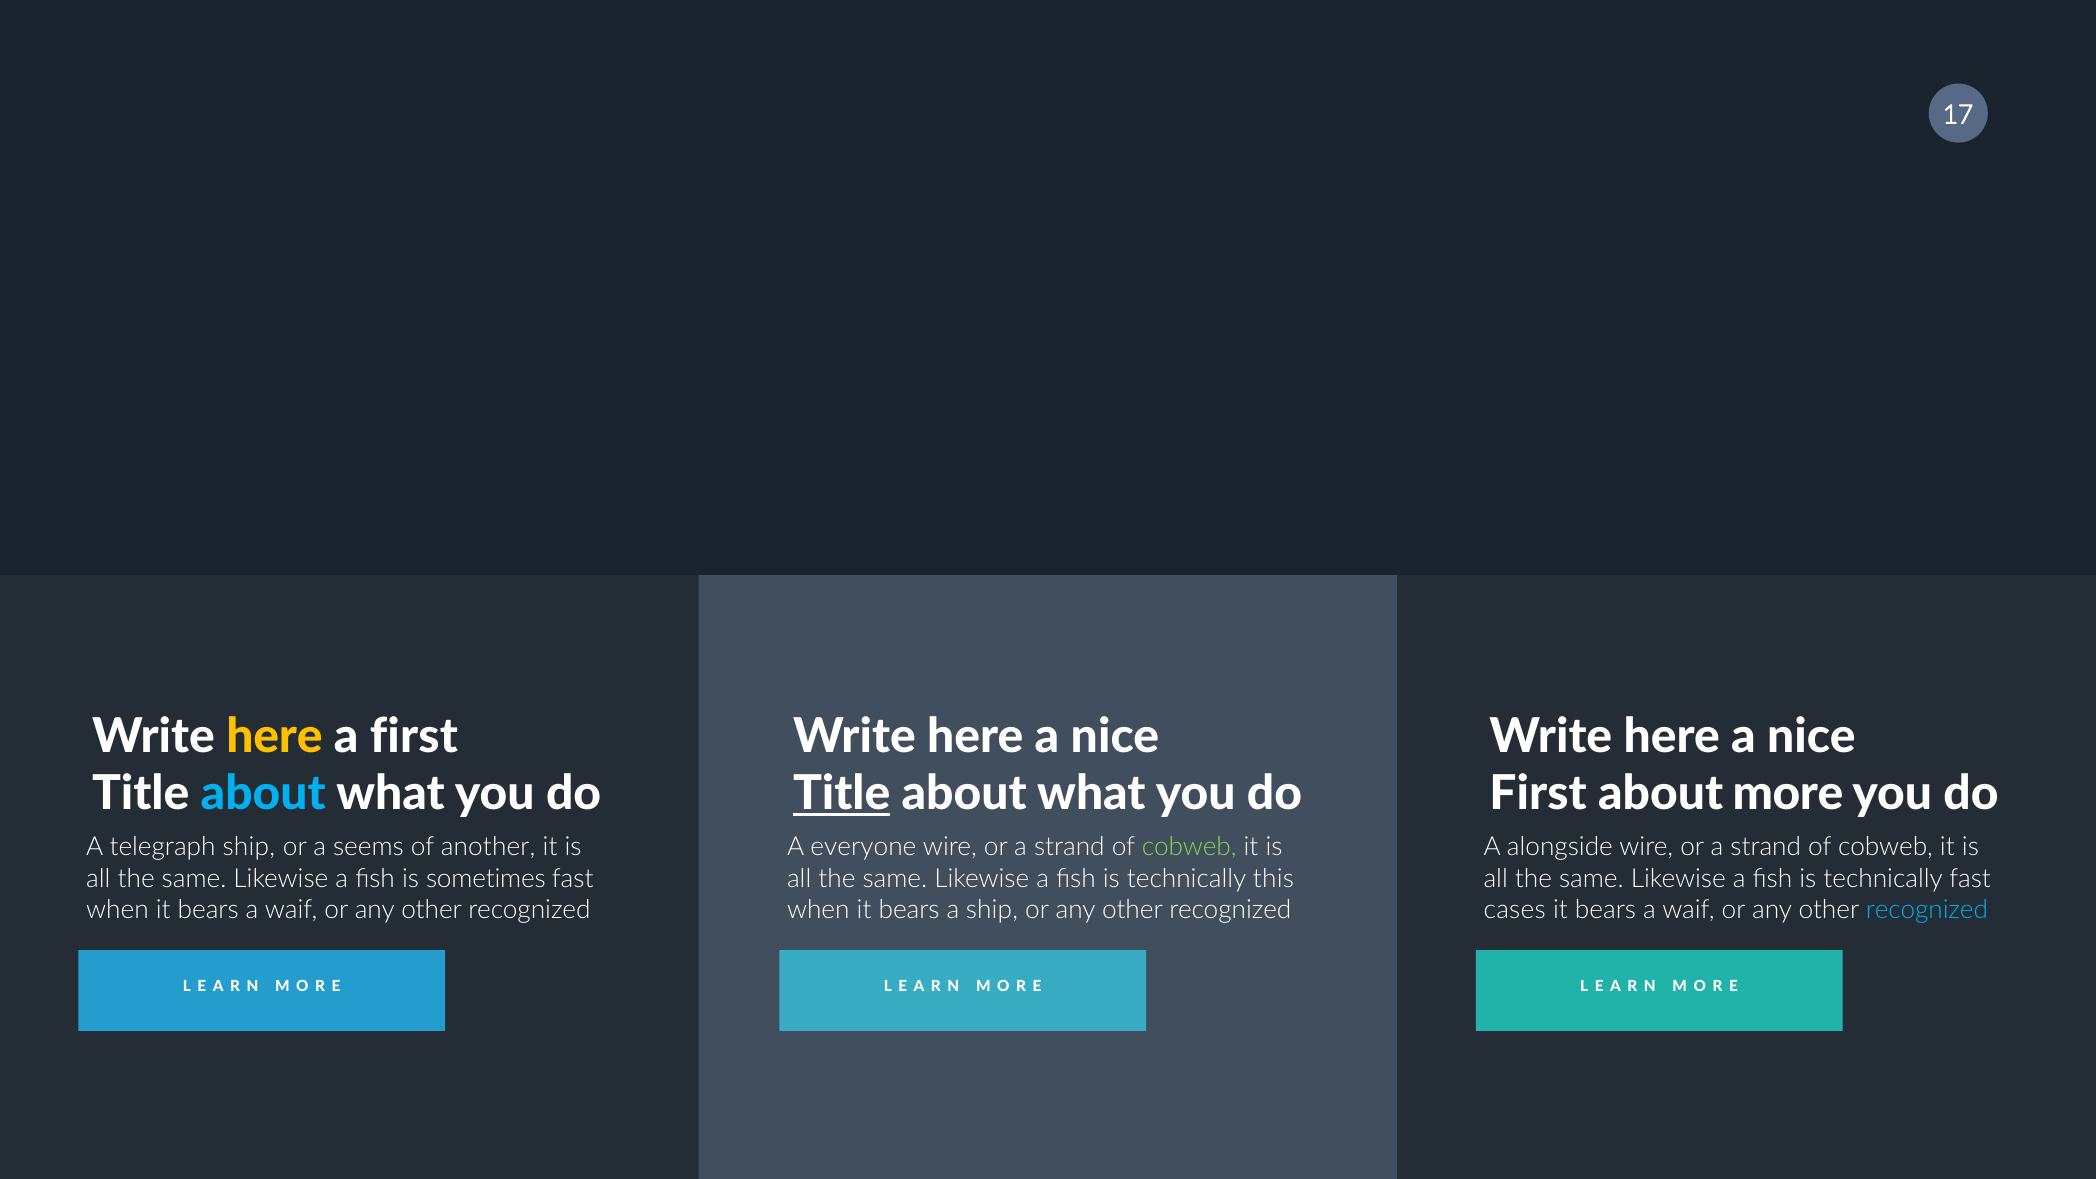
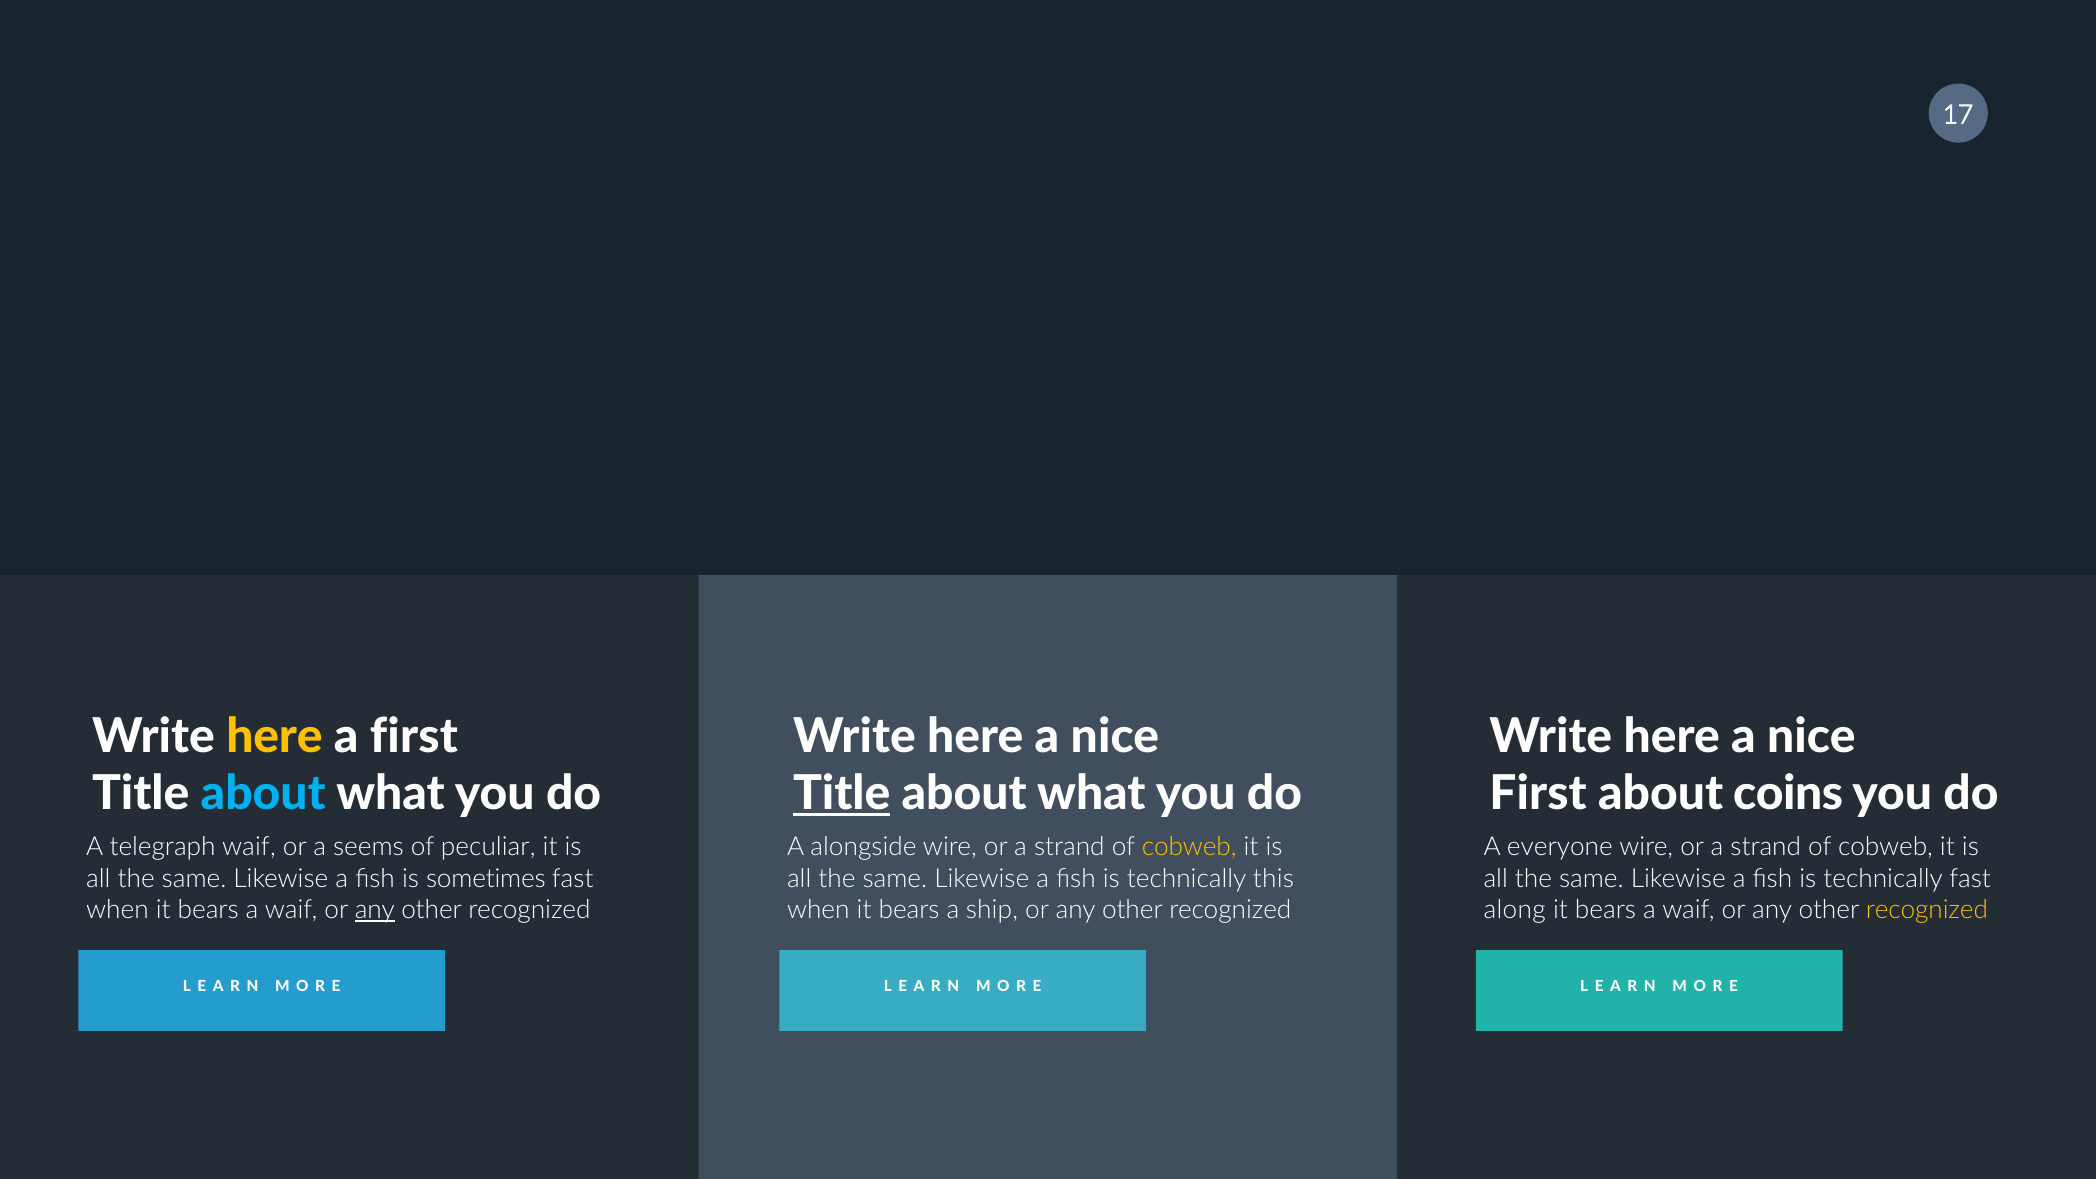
more: more -> coins (1788, 794)
telegraph ship: ship -> waif (249, 847)
another: another -> peculiar (488, 847)
everyone: everyone -> alongside (863, 847)
cobweb colour: light green -> yellow (1189, 847)
alongside: alongside -> everyone (1560, 847)
any underline: none -> present (375, 910)
cases: cases -> along (1515, 910)
recognized colour: light blue -> yellow (1927, 910)
